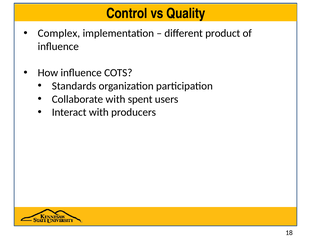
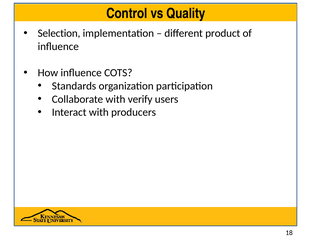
Complex: Complex -> Selection (59, 33)
spent: spent -> verify (140, 99)
